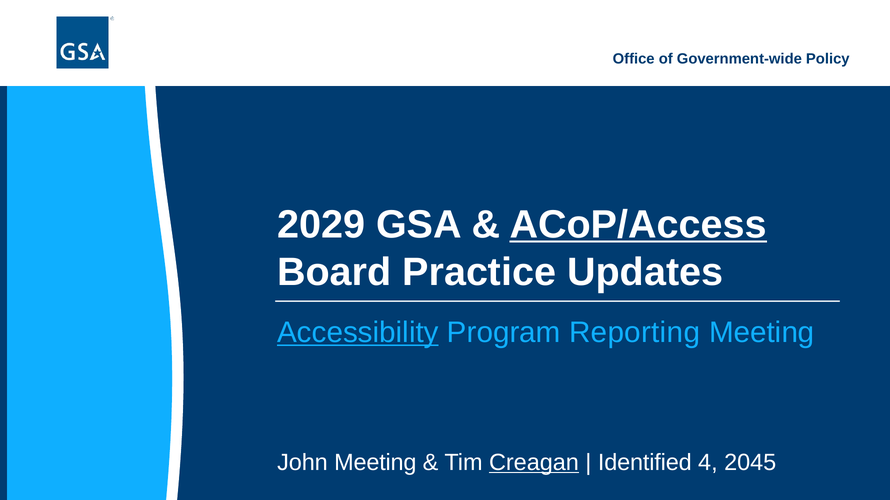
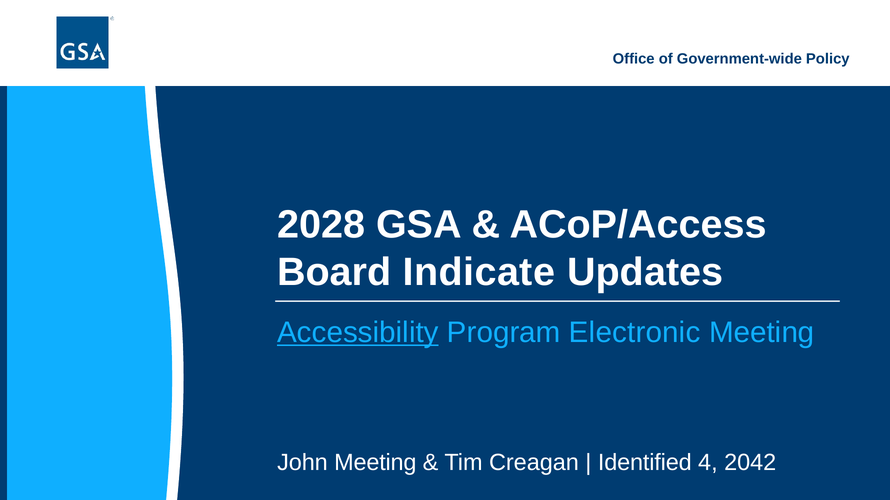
2029: 2029 -> 2028 (321, 225)
ACoP/Access underline: present -> none (638, 225)
Practice: Practice -> Indicate (479, 272)
Reporting: Reporting -> Electronic (635, 333)
Creagan underline: present -> none (534, 463)
2045: 2045 -> 2042 (750, 463)
